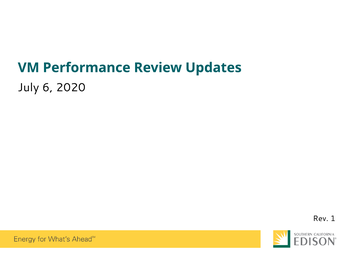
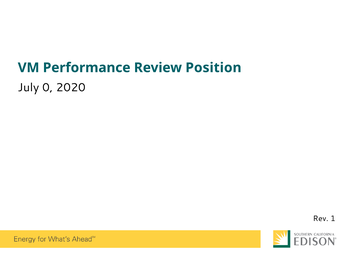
Updates: Updates -> Position (213, 68)
6: 6 -> 0 (48, 87)
